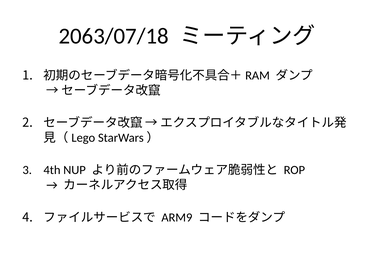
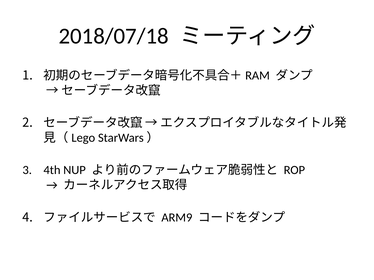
2063/07/18: 2063/07/18 -> 2018/07/18 (114, 36)
